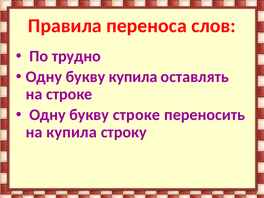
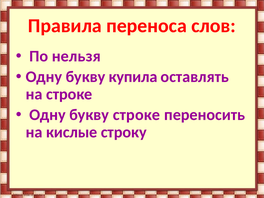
трудно: трудно -> нельзя (76, 56)
на купила: купила -> кислые (72, 132)
